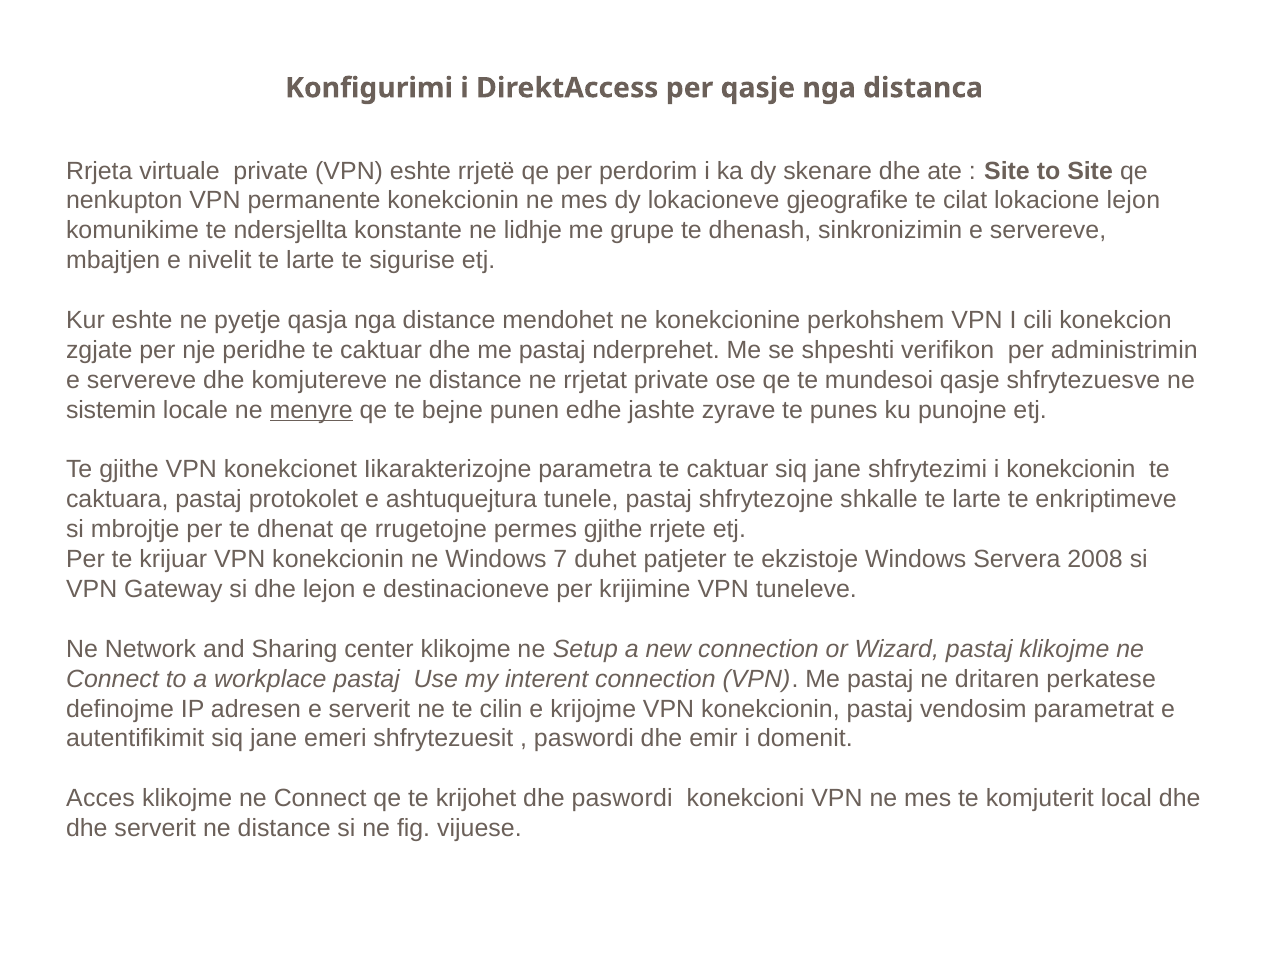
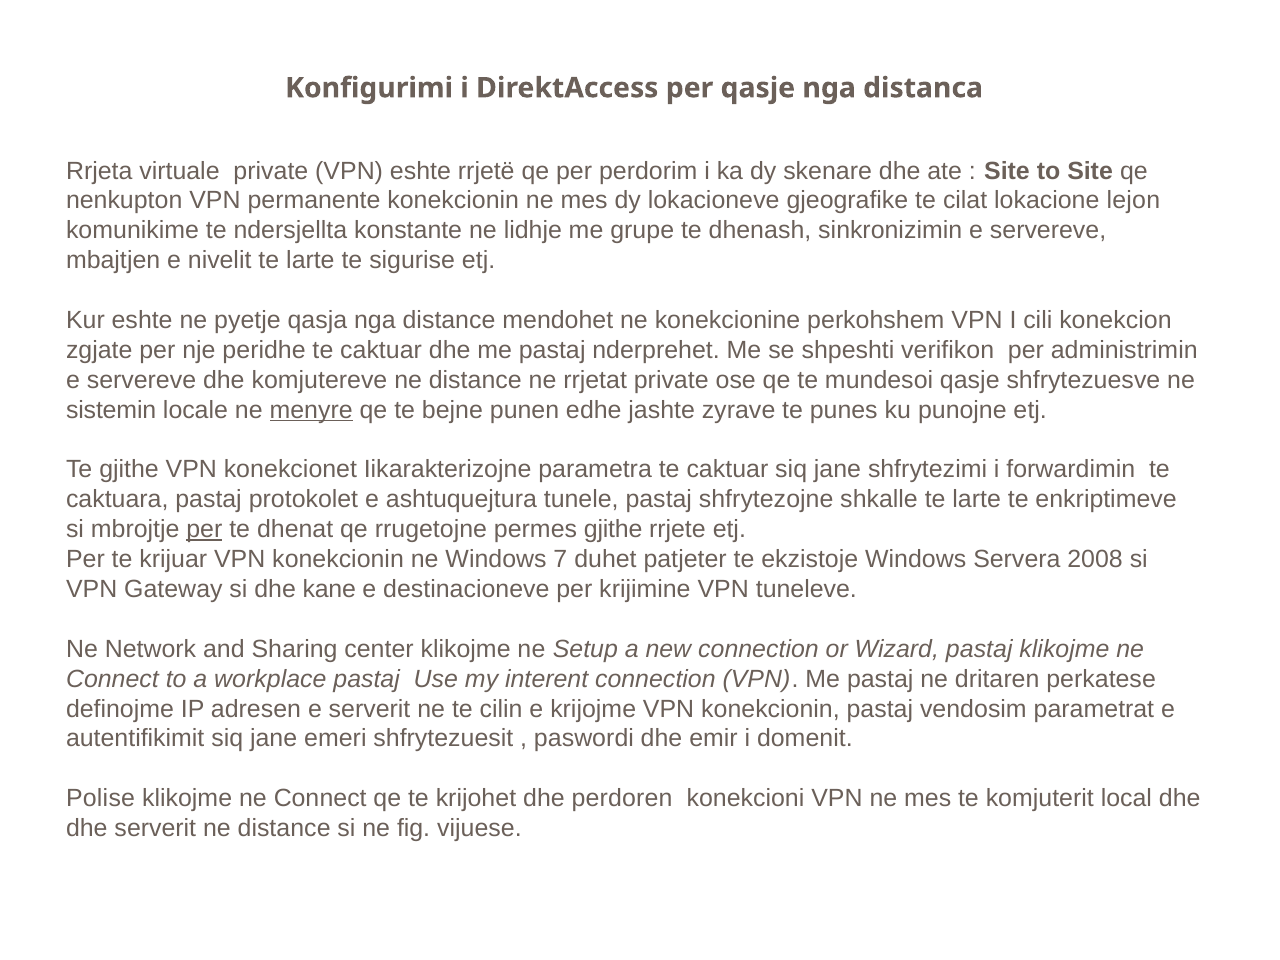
i konekcionin: konekcionin -> forwardimin (1071, 470)
per underline: none -> present (204, 529)
dhe lejon: lejon -> kane (329, 589)
Acces: Acces -> Polise (101, 798)
dhe paswordi: paswordi -> perdoren (622, 798)
